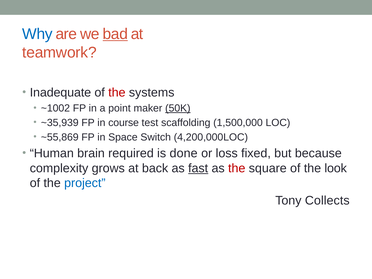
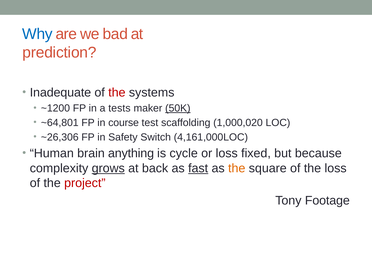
bad underline: present -> none (115, 34)
teamwork: teamwork -> prediction (59, 53)
~1002: ~1002 -> ~1200 (55, 108)
point: point -> tests (119, 108)
~35,939: ~35,939 -> ~64,801 (60, 123)
1,500,000: 1,500,000 -> 1,000,020 (238, 123)
~55,869: ~55,869 -> ~26,306 (60, 137)
Space: Space -> Safety (123, 137)
4,200,000LOC: 4,200,000LOC -> 4,161,000LOC (211, 137)
required: required -> anything (131, 153)
done: done -> cycle (184, 153)
grows underline: none -> present (108, 168)
the colour: red -> orange (237, 168)
the look: look -> loss (336, 168)
project colour: blue -> red (85, 183)
Collects: Collects -> Footage (327, 201)
